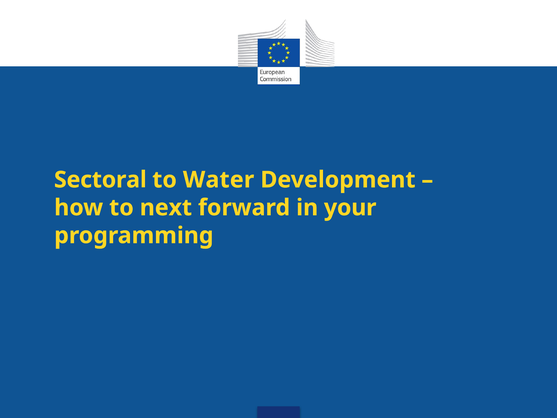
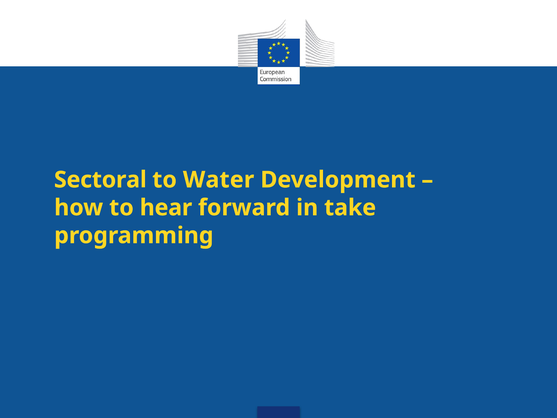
next: next -> hear (166, 208)
your: your -> take (350, 208)
